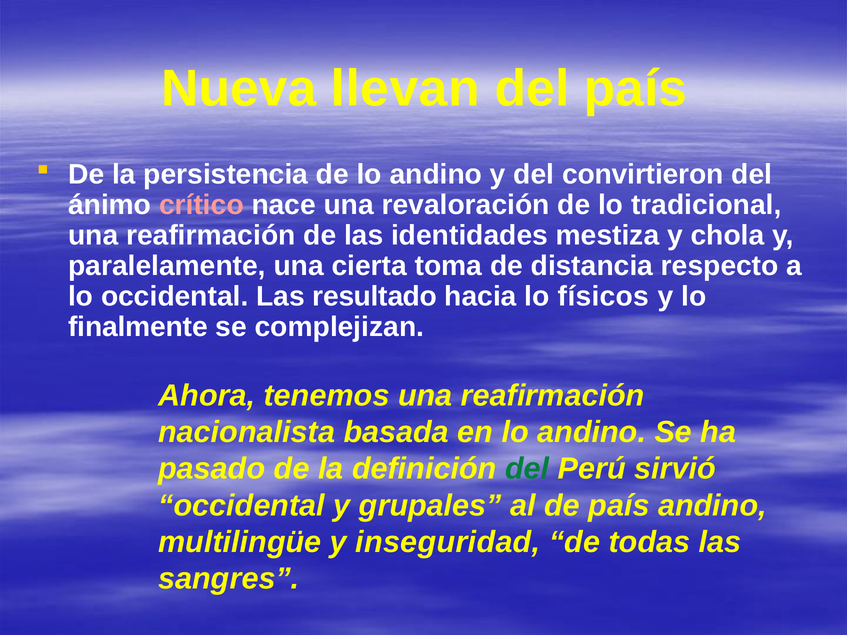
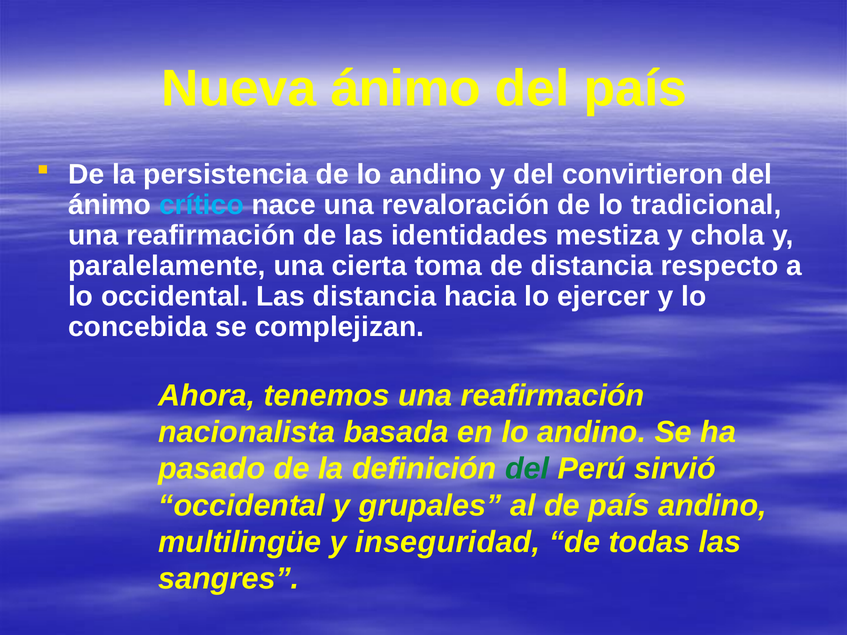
Nueva llevan: llevan -> ánimo (406, 89)
crítico colour: pink -> light blue (201, 205)
Las resultado: resultado -> distancia (375, 297)
físicos: físicos -> ejercer (604, 297)
finalmente: finalmente -> concebida (138, 327)
